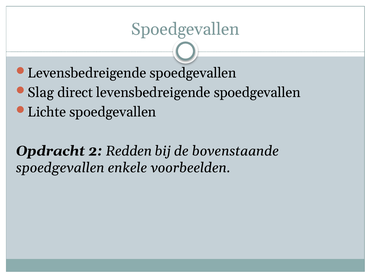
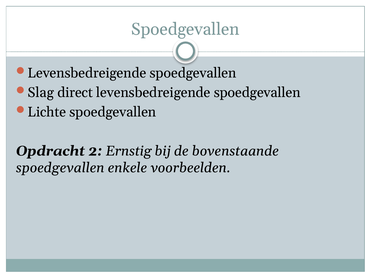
Redden: Redden -> Ernstig (129, 151)
